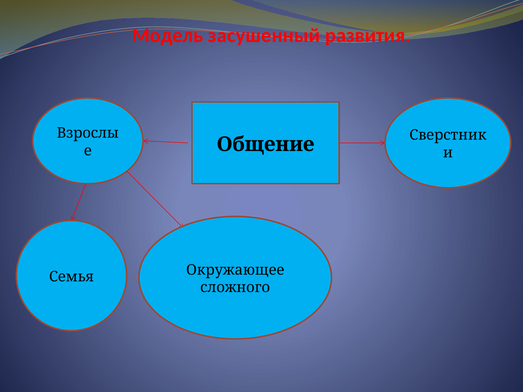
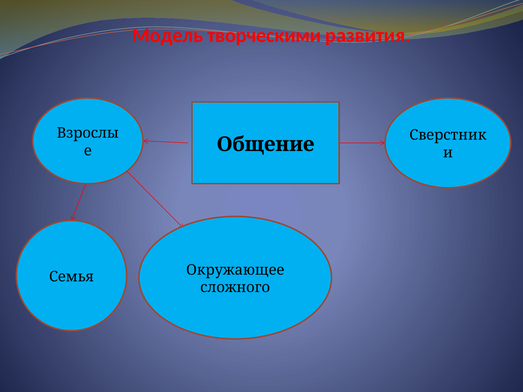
засушенный: засушенный -> творческими (264, 36)
